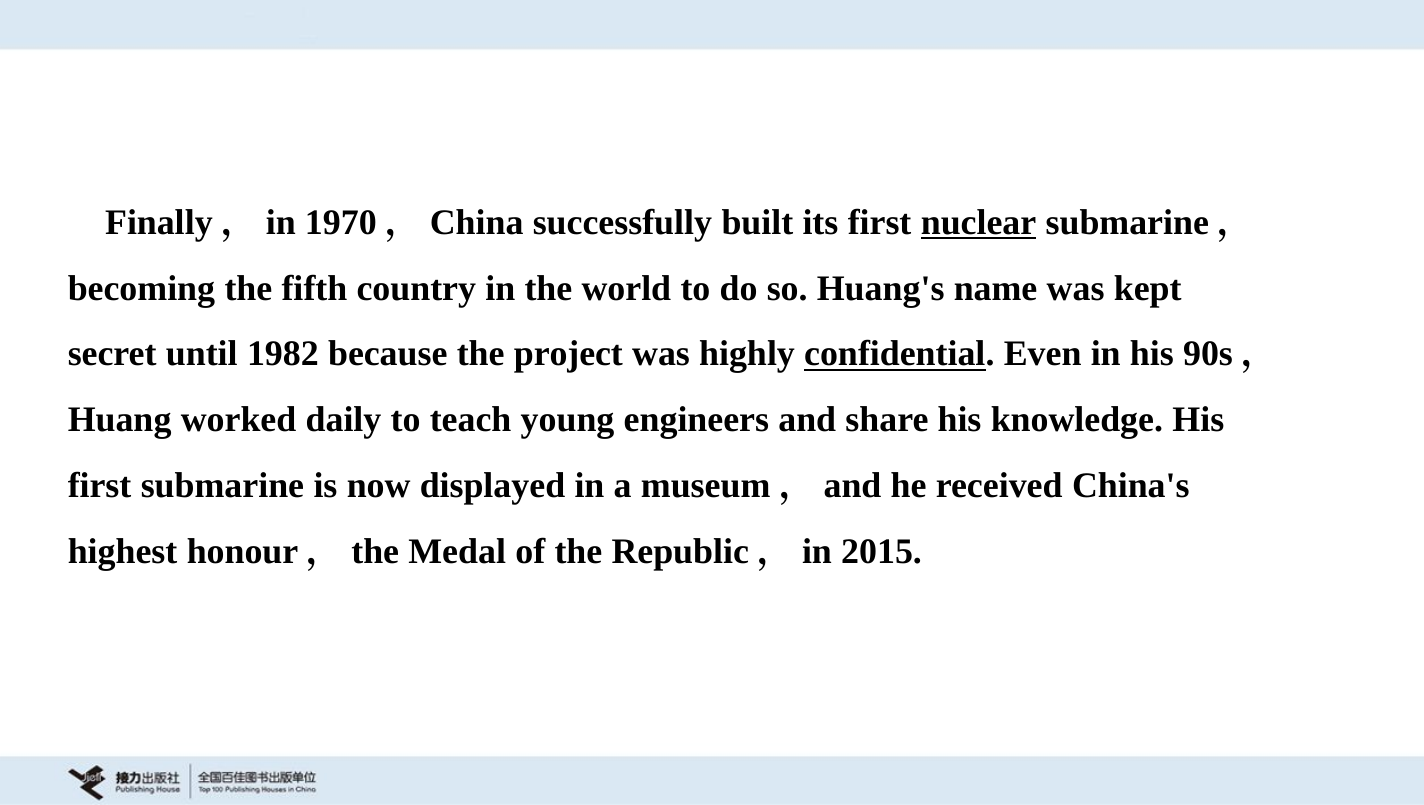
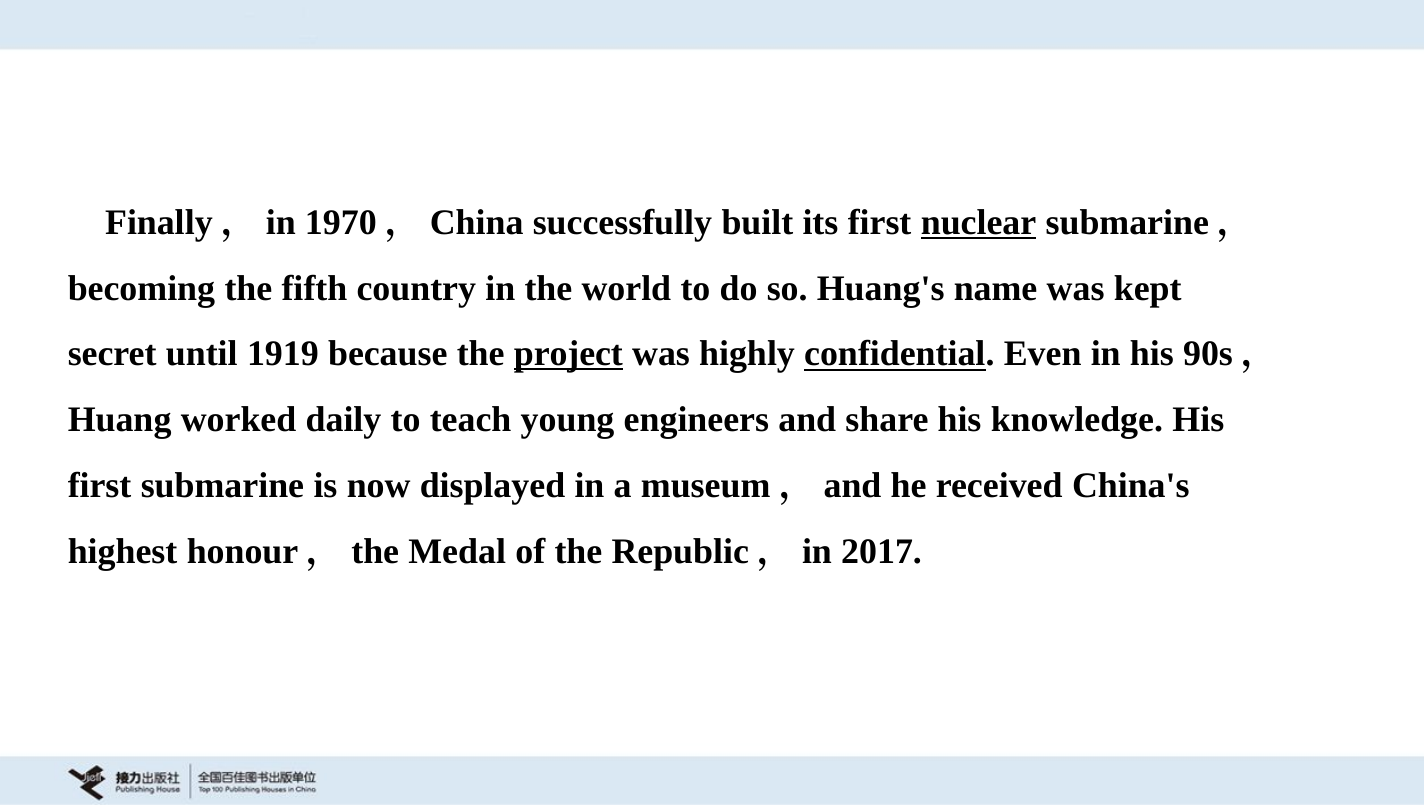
1982: 1982 -> 1919 (283, 354)
project underline: none -> present (568, 354)
2015: 2015 -> 2017 (882, 551)
